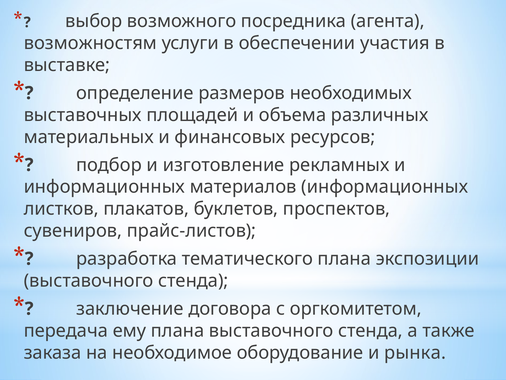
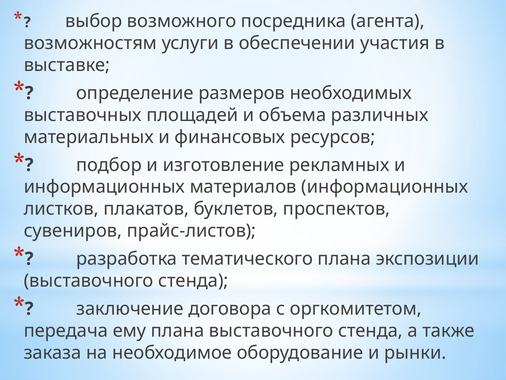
рынка: рынка -> рынки (415, 352)
